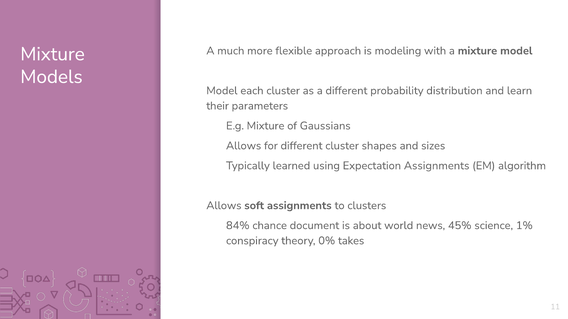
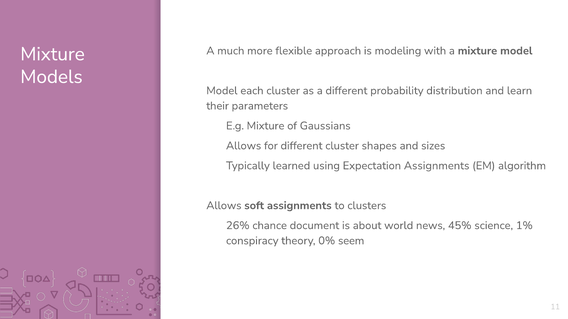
84%: 84% -> 26% (238, 226)
takes: takes -> seem (351, 241)
